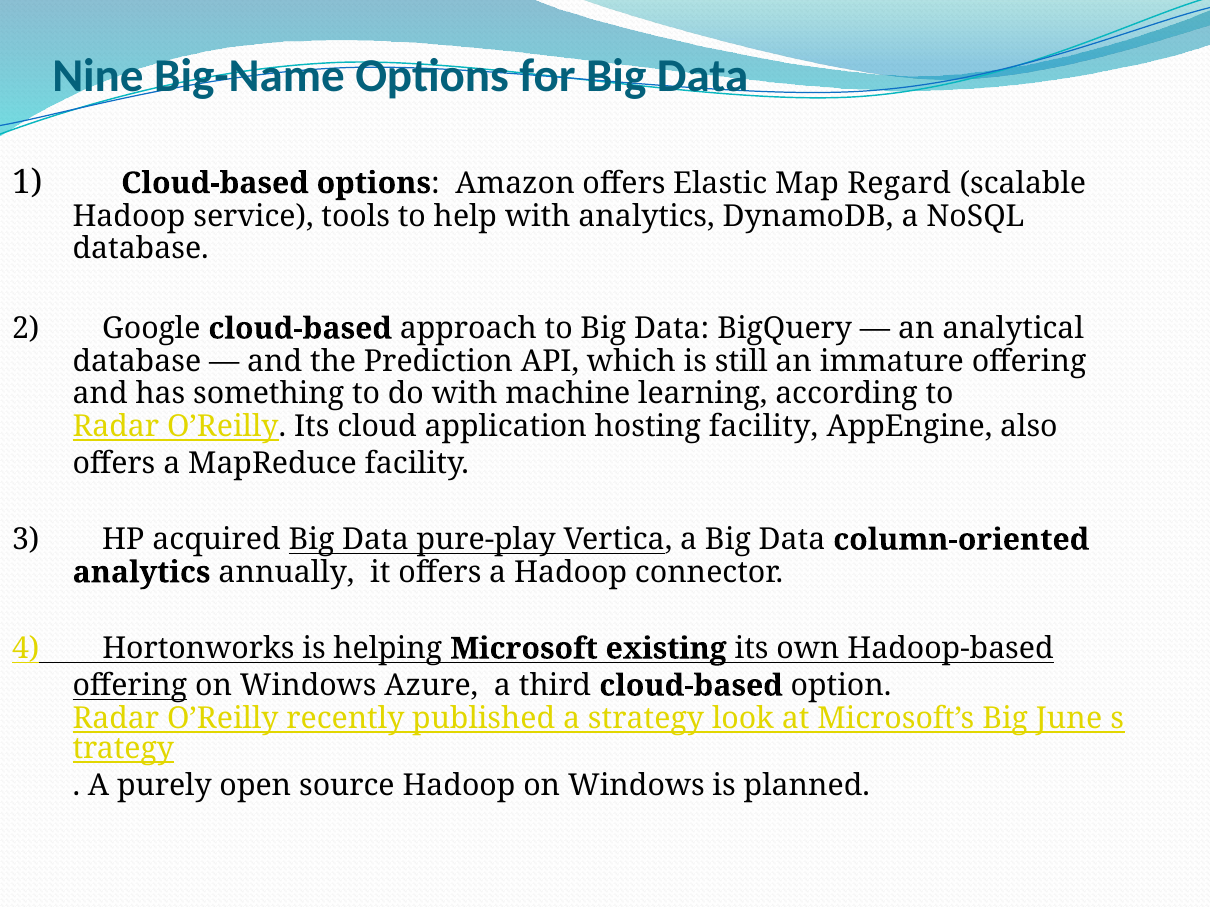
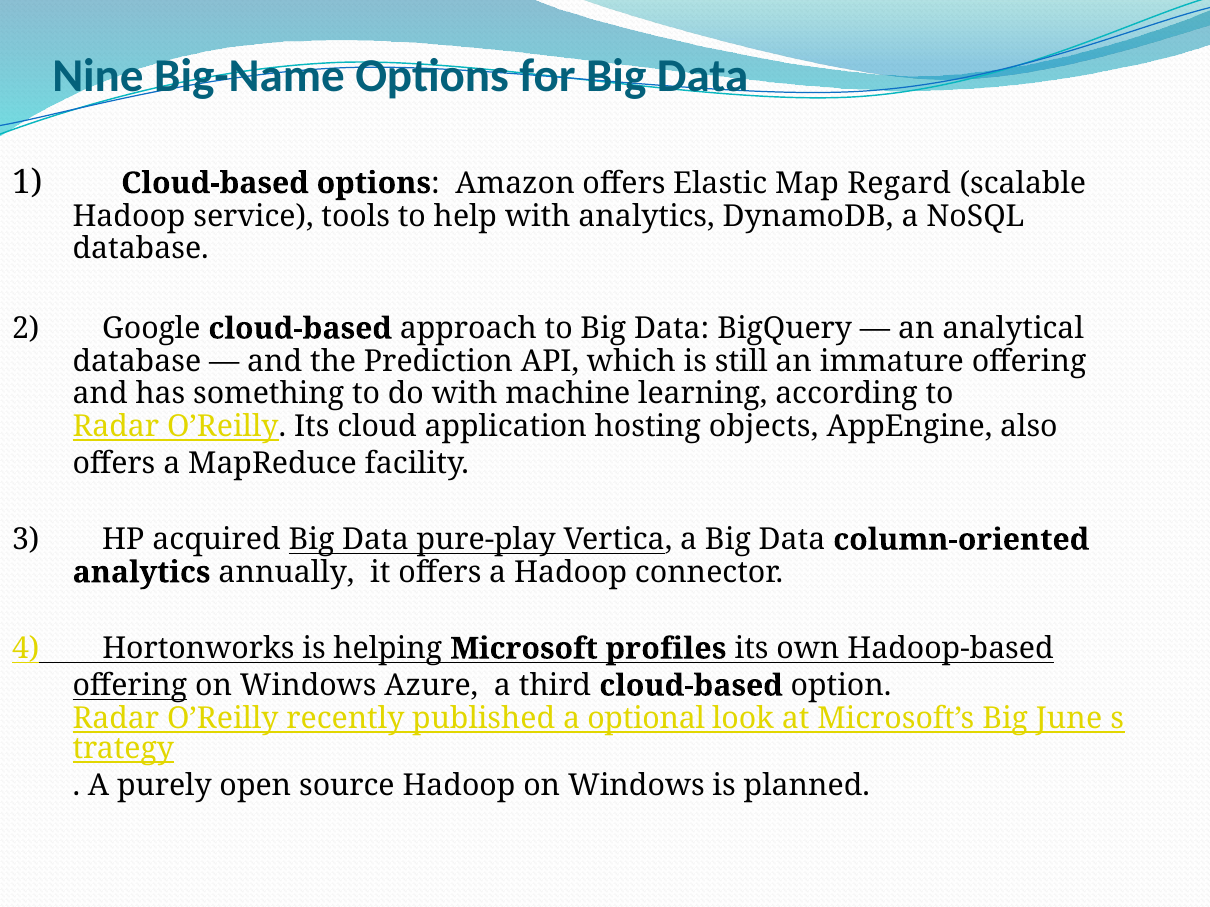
hosting facility: facility -> objects (764, 427)
existing: existing -> profiles (666, 649)
strategy: strategy -> optional (646, 719)
